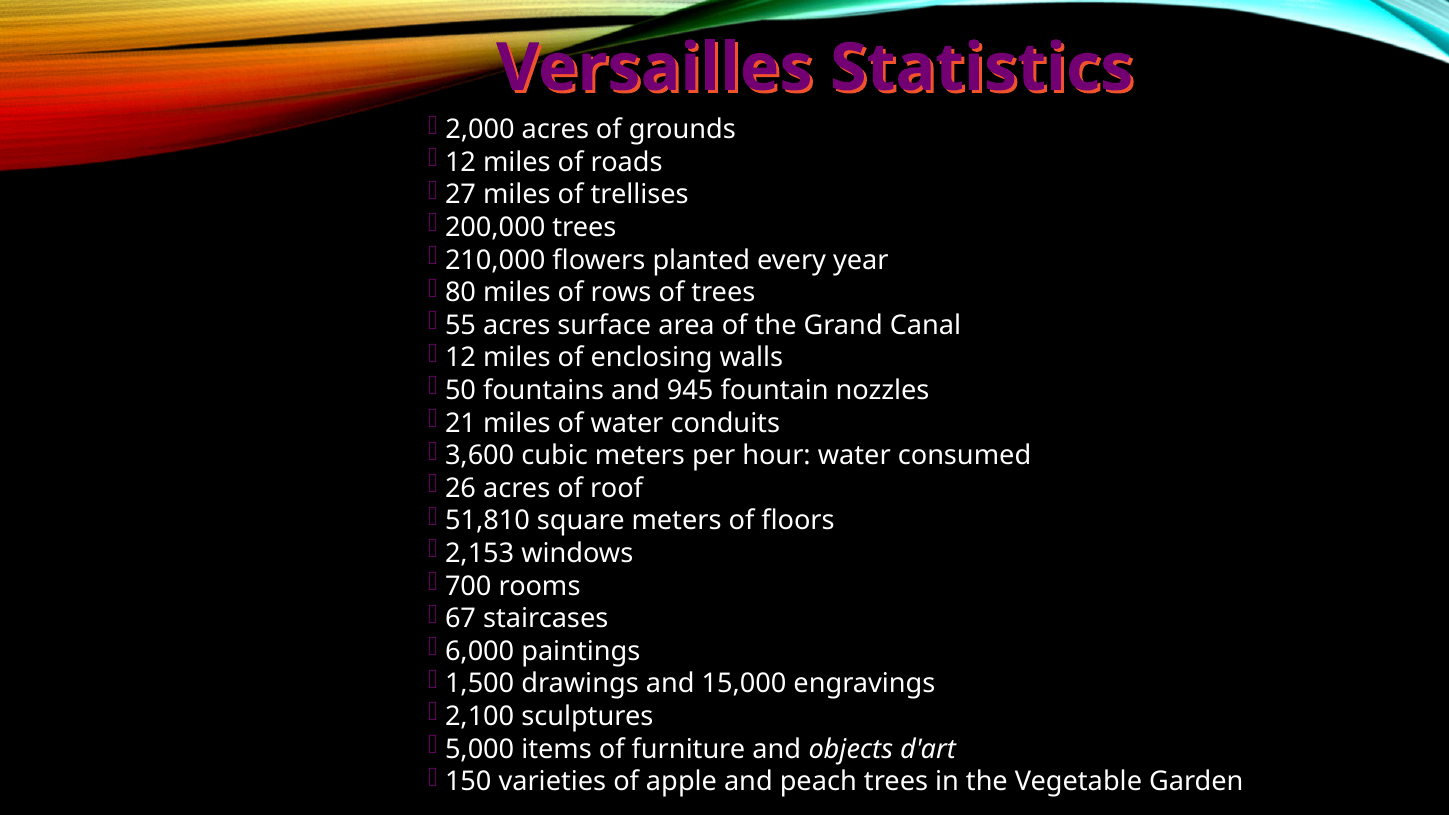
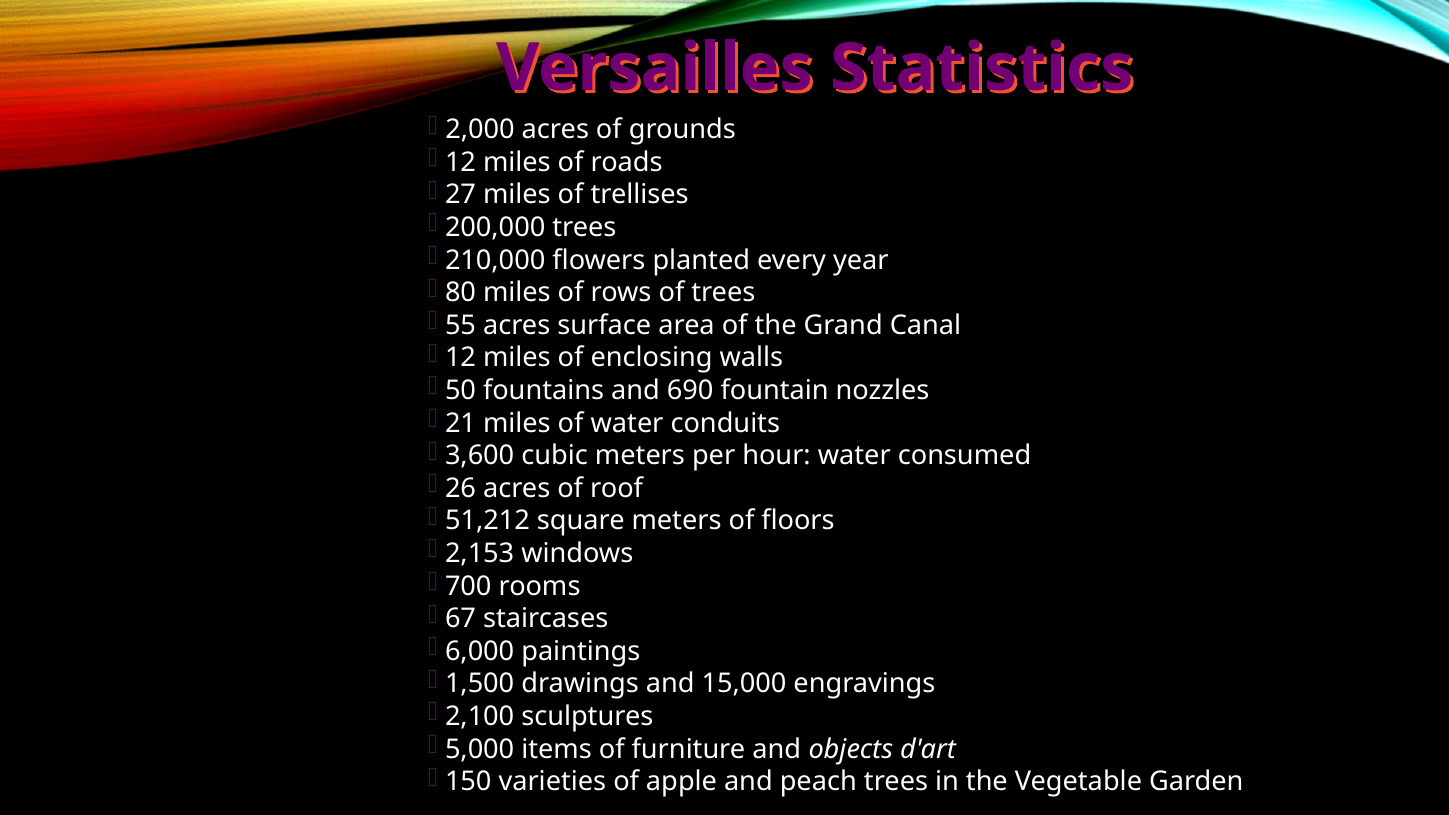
945: 945 -> 690 (690, 390)
51,810: 51,810 -> 51,212 (487, 521)
